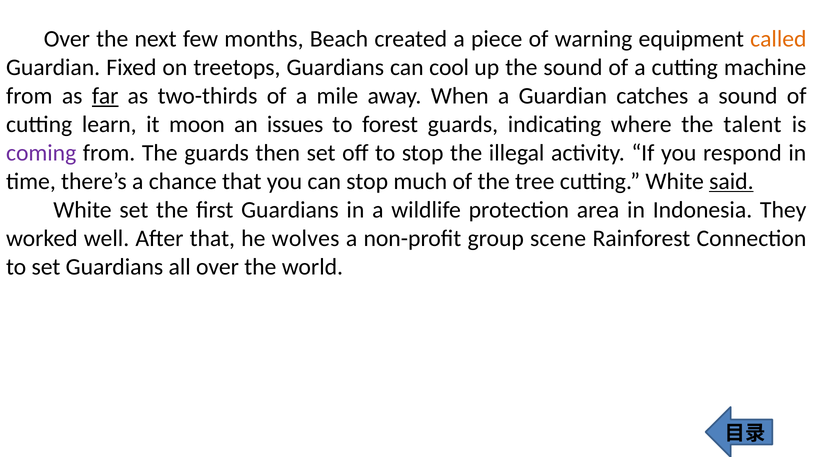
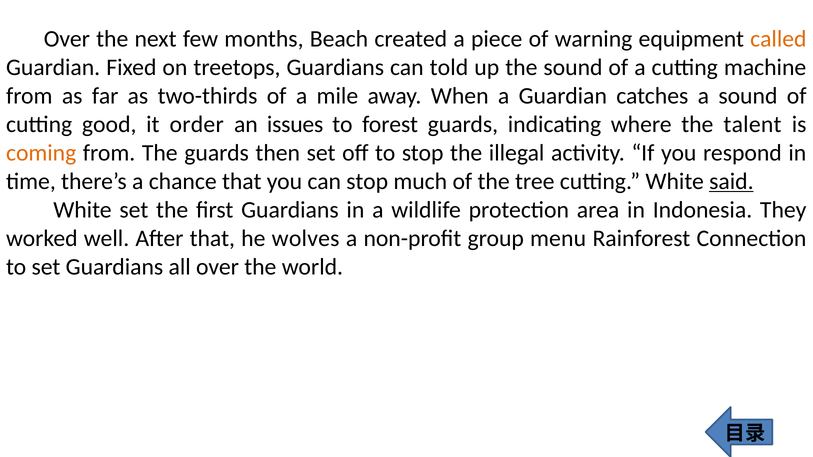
cool: cool -> told (449, 68)
far underline: present -> none (105, 96)
learn: learn -> good (109, 125)
moon: moon -> order (197, 125)
coming colour: purple -> orange (41, 153)
scene: scene -> menu (558, 238)
